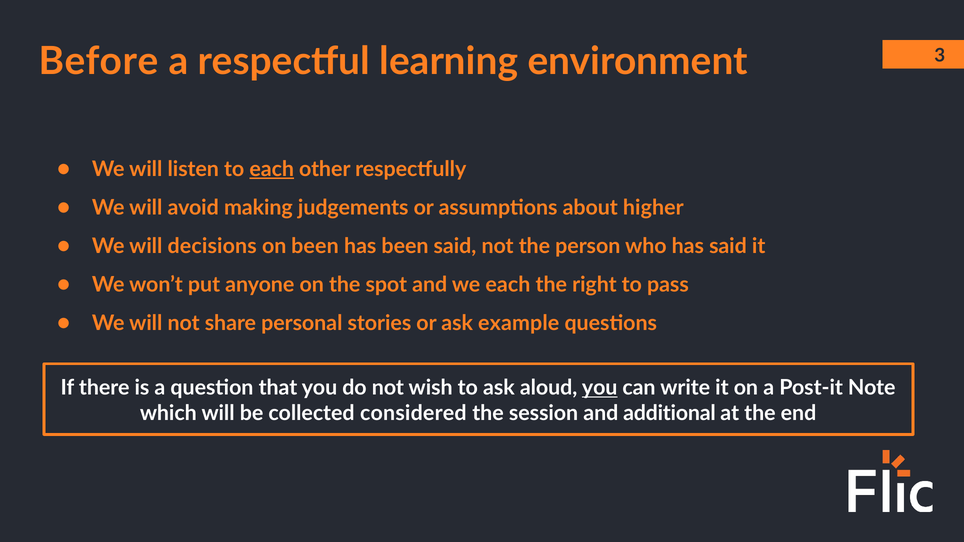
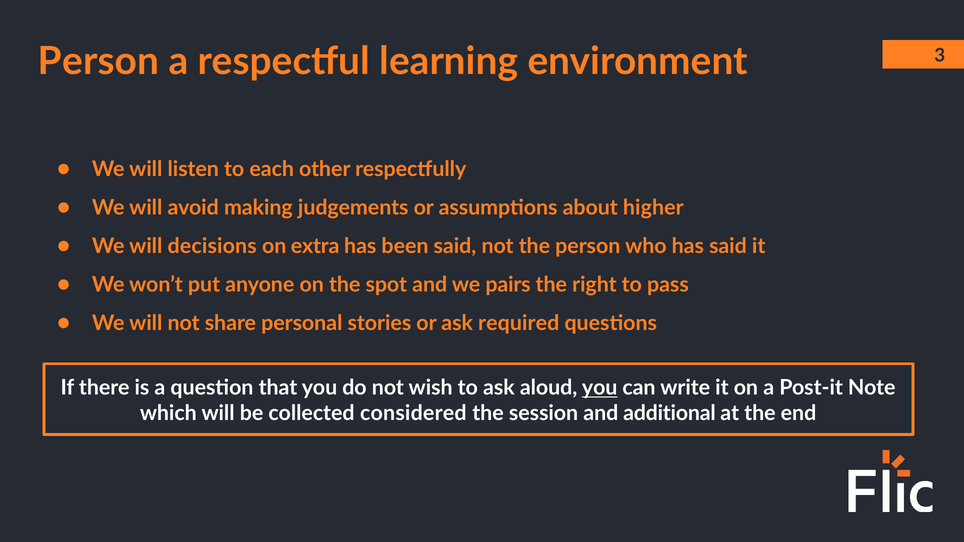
Before: Before -> Person (99, 61)
each underline: present -> none (272, 169)
on been: been -> extra (315, 246)
we each: each -> pairs (508, 285)
example: example -> required (519, 323)
